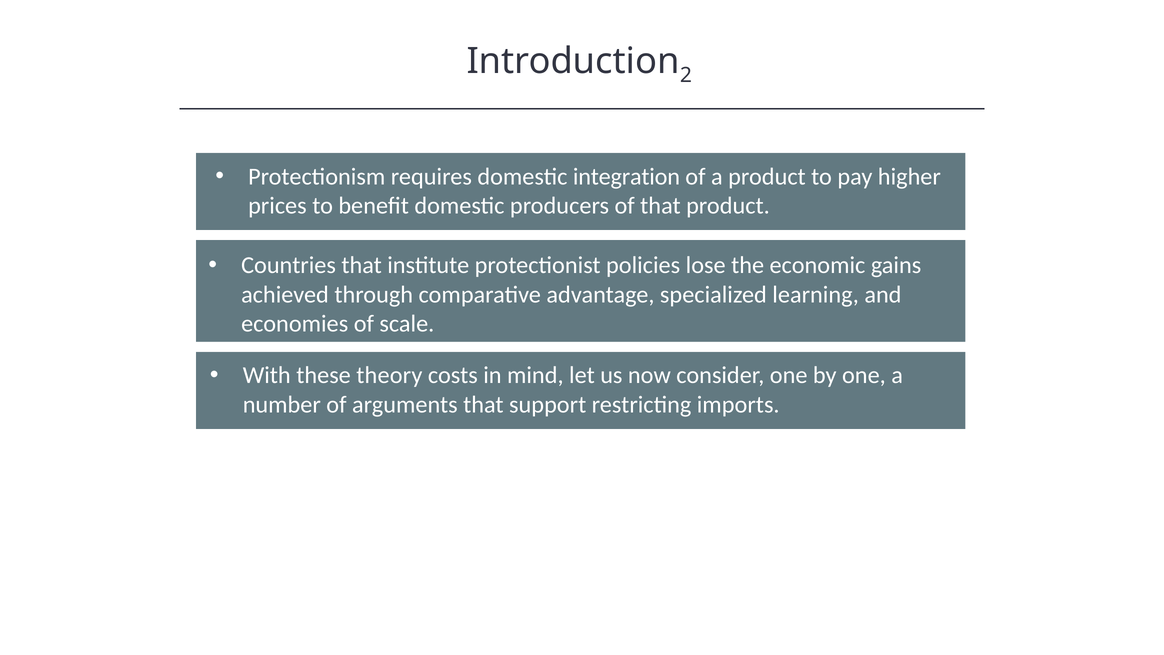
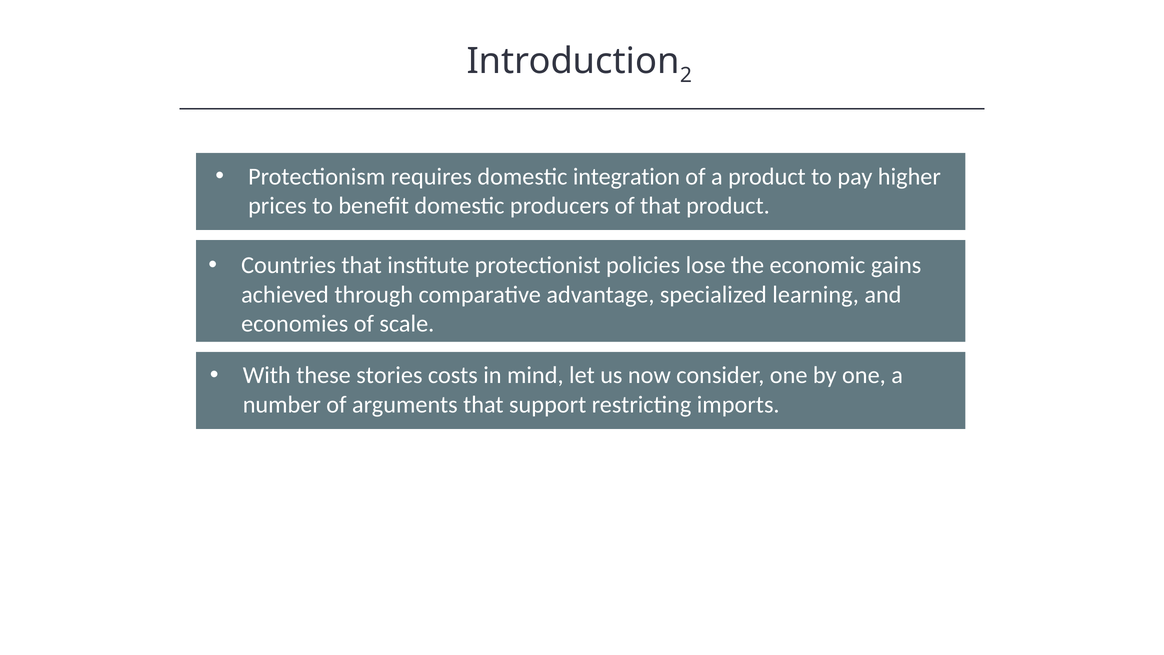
theory: theory -> stories (389, 375)
